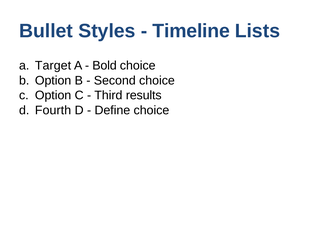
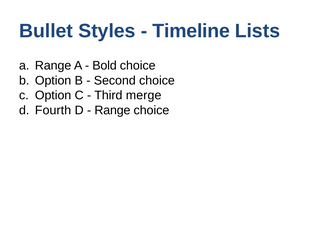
a Target: Target -> Range (53, 65)
results: results -> merge (144, 95)
Define: Define -> Range (112, 110)
